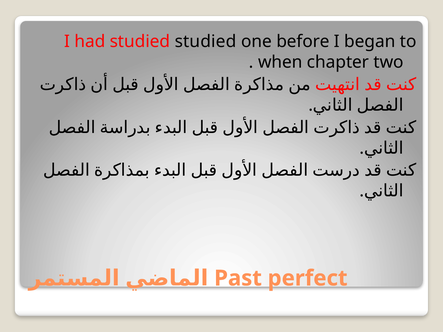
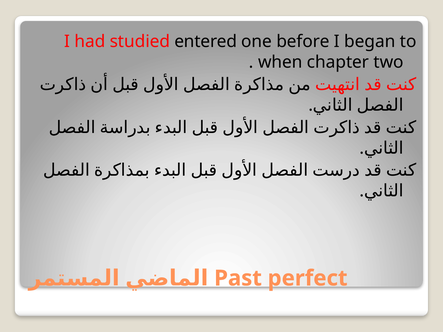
studied studied: studied -> entered (206, 42)
